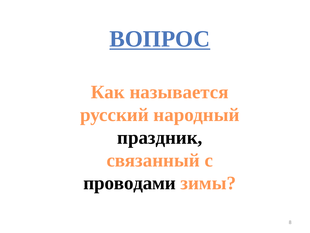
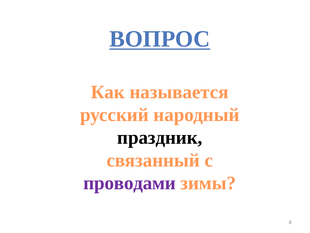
проводами colour: black -> purple (130, 183)
